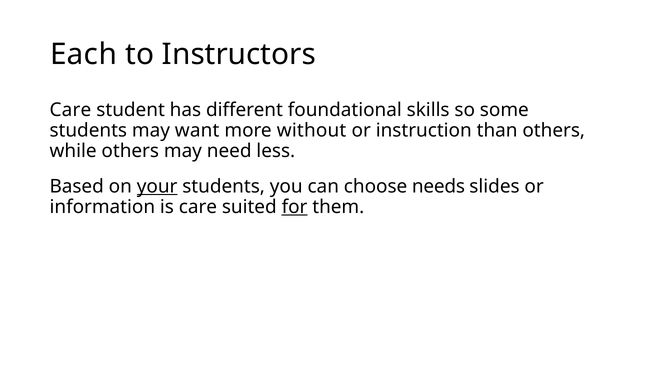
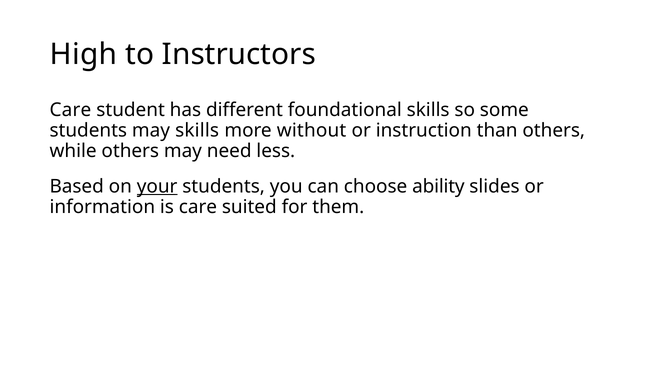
Each: Each -> High (83, 55)
may want: want -> skills (197, 130)
needs: needs -> ability (438, 186)
for underline: present -> none (295, 207)
